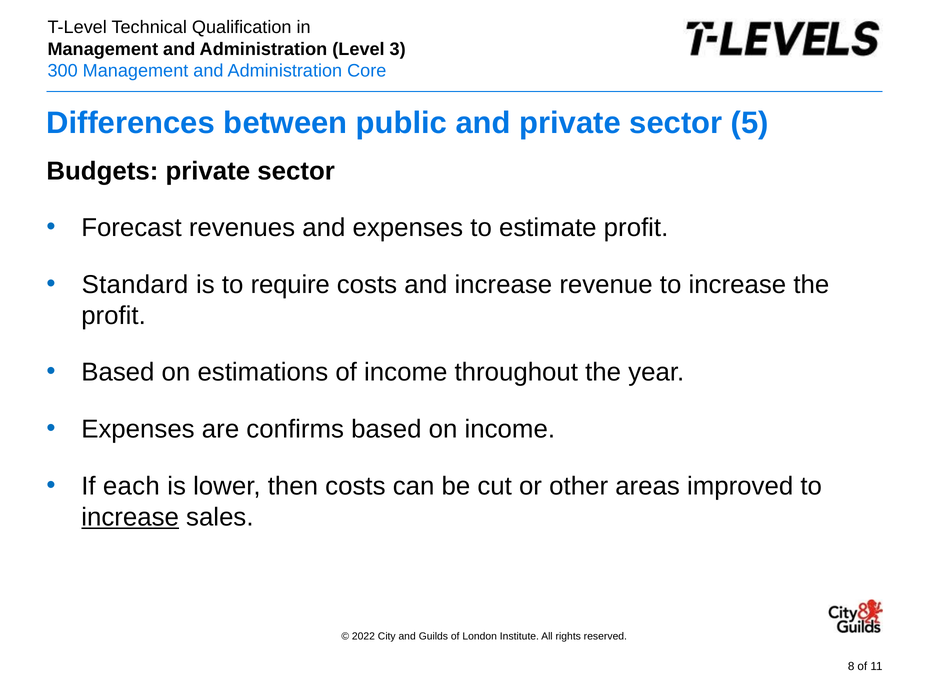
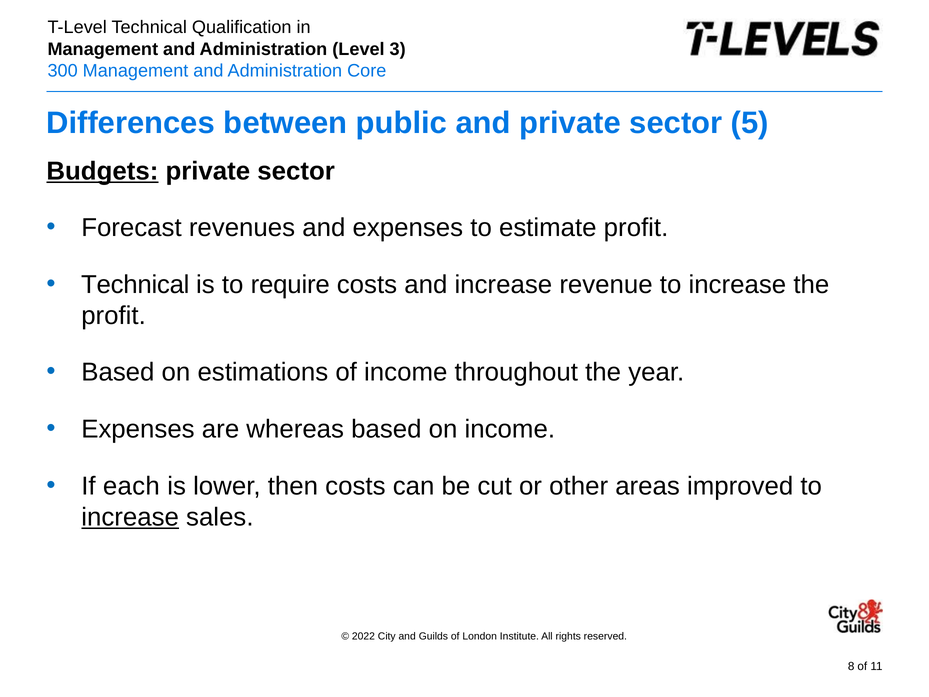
Budgets underline: none -> present (102, 171)
Standard: Standard -> Technical (135, 285)
confirms: confirms -> whereas (295, 429)
